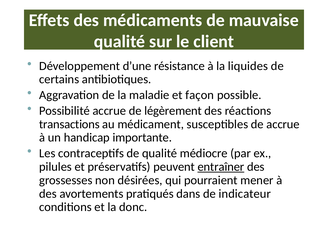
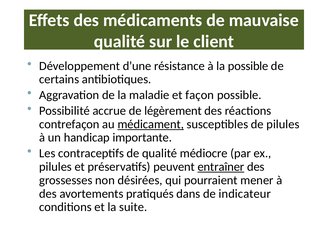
la liquides: liquides -> possible (248, 66)
transactions: transactions -> contrefaçon (69, 124)
médicament underline: none -> present (151, 124)
de accrue: accrue -> pilules (283, 124)
donc: donc -> suite (133, 207)
